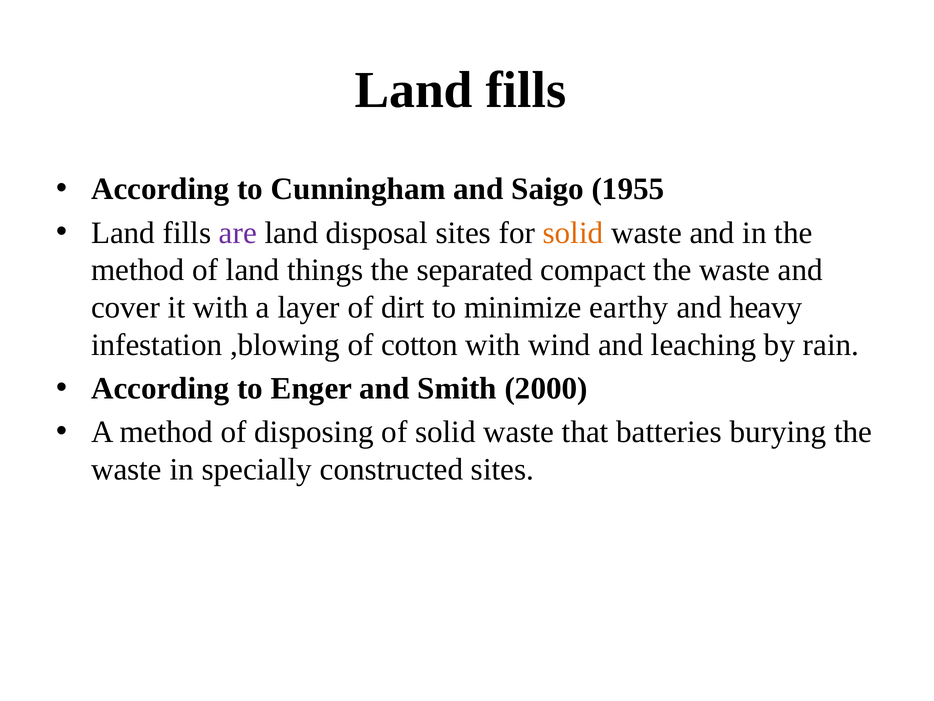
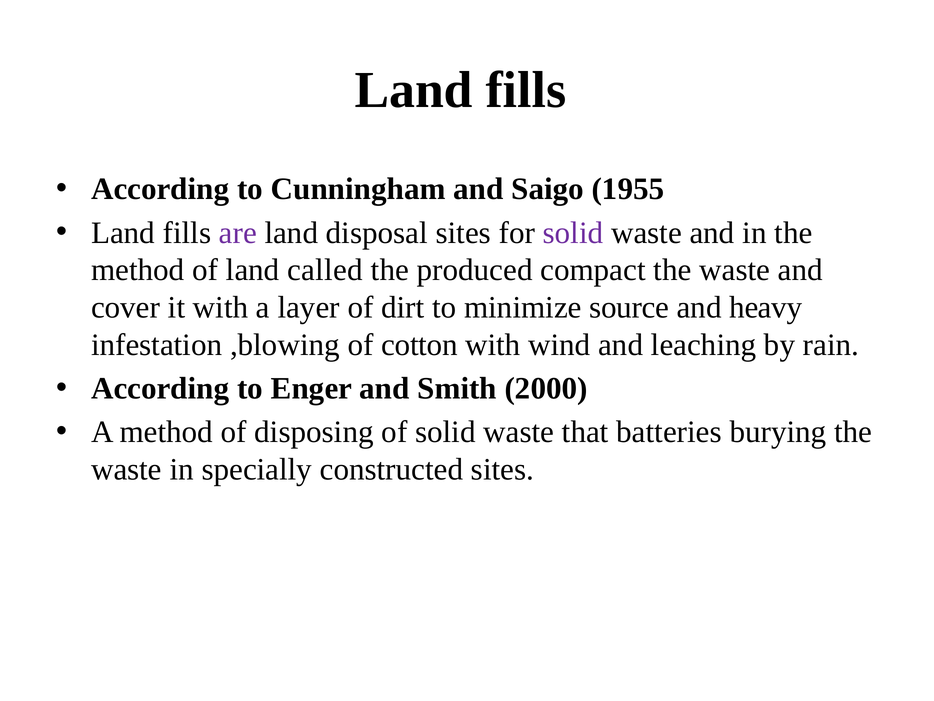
solid colour: orange -> purple (573, 233)
things: things -> called (325, 270)
separated: separated -> produced (475, 270)
earthy: earthy -> source (629, 307)
